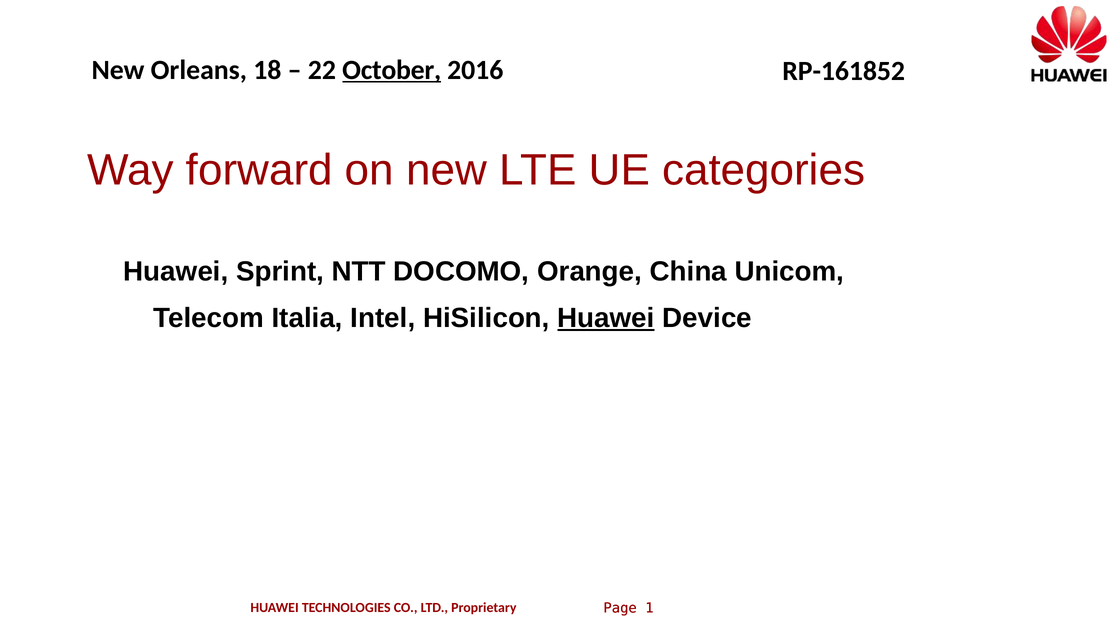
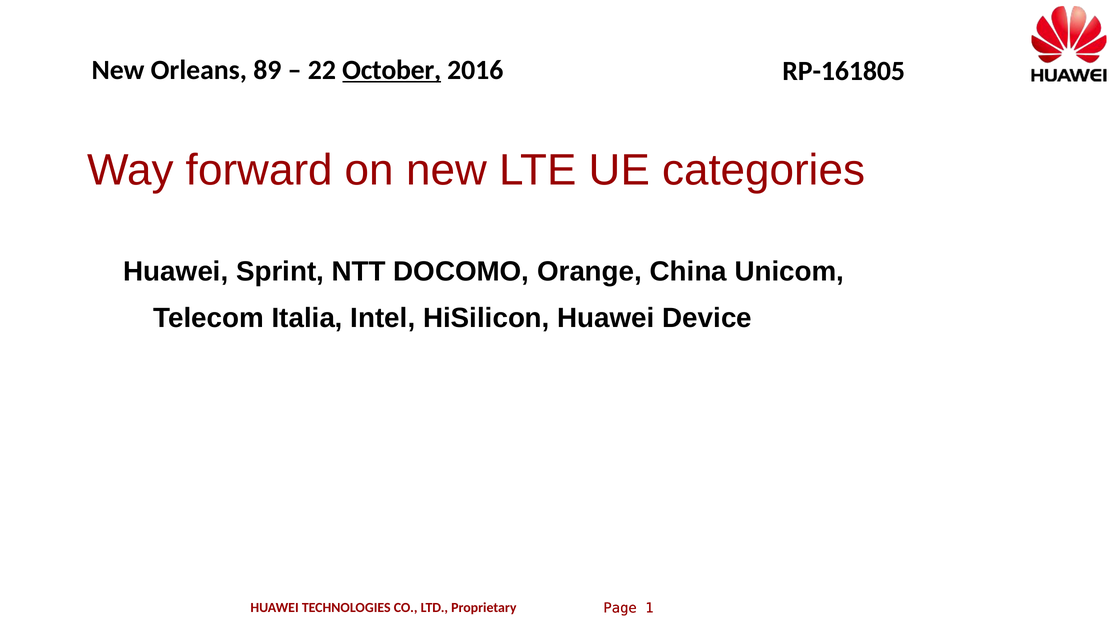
18: 18 -> 89 (267, 70)
RP-161852: RP-161852 -> RP-161805 (844, 71)
Huawei underline: present -> none (606, 318)
